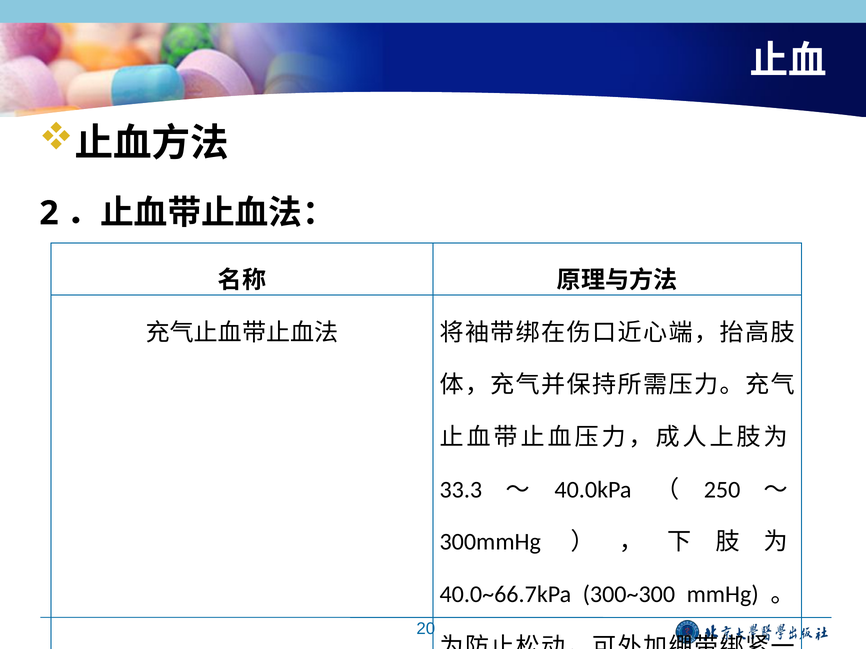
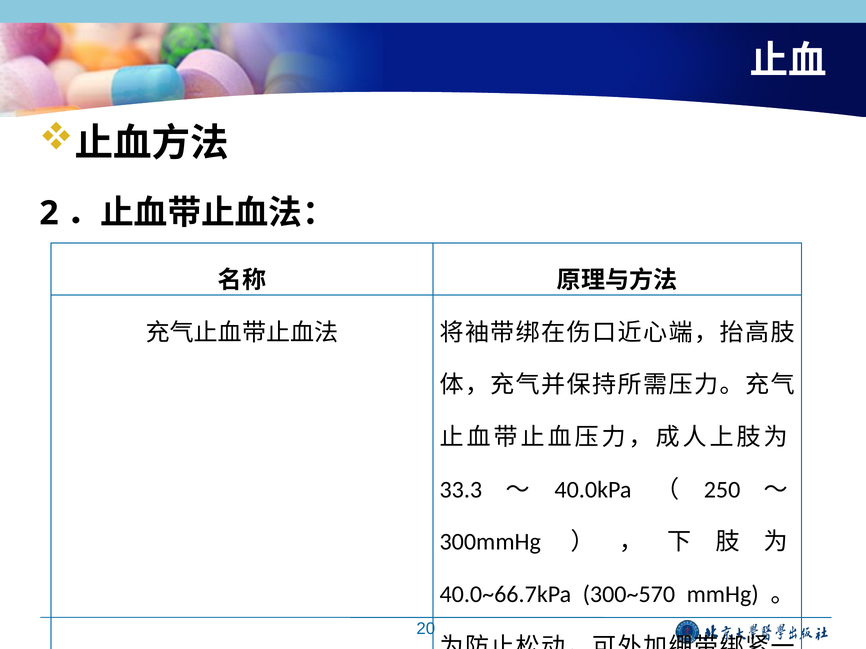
300~300: 300~300 -> 300~570 (629, 595)
